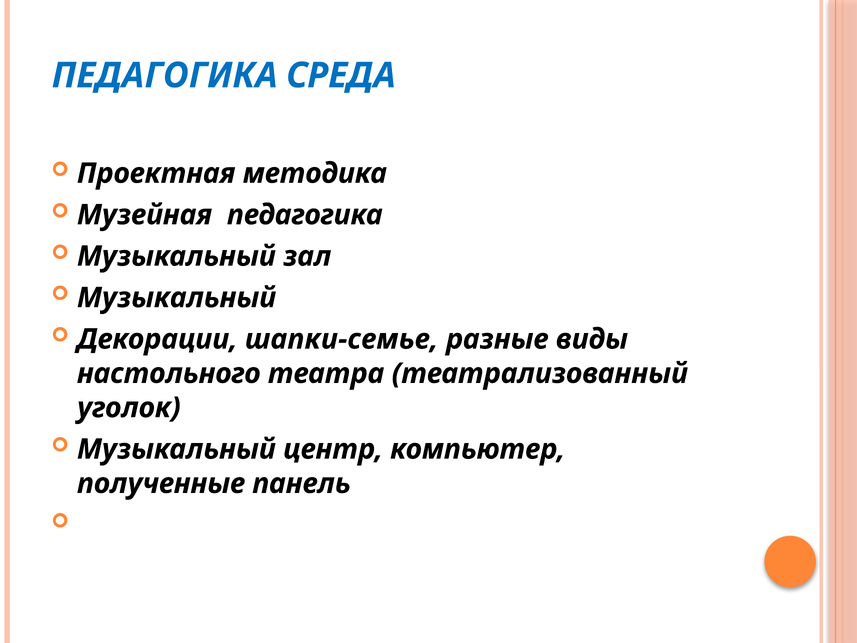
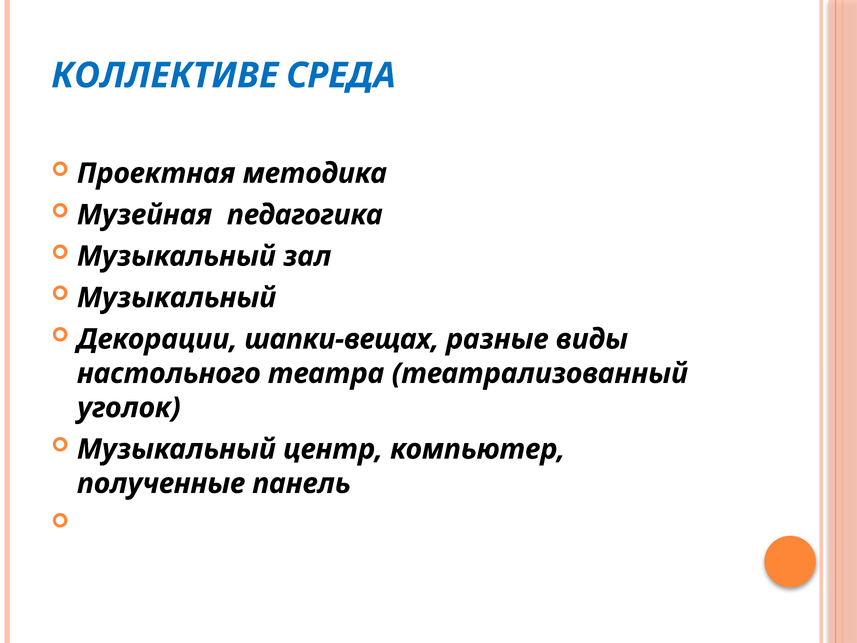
ПЕДАГОГИКА: ПЕДАГОГИКА -> КОЛЛЕКТИВЕ (165, 75)
шапки-семье: шапки-семье -> шапки-вещах (342, 339)
